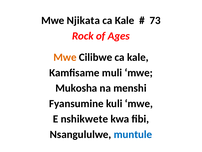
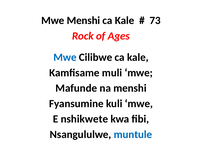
Mwe Njikata: Njikata -> Menshi (83, 20)
Mwe colour: orange -> blue (65, 57)
Mukosha: Mukosha -> Mafunde (76, 88)
